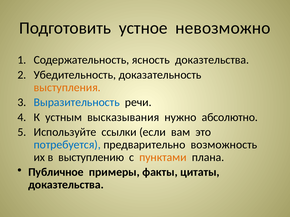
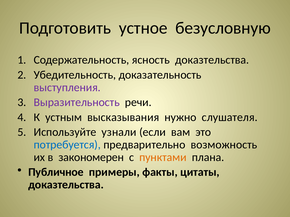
невозможно: невозможно -> безусловную (223, 28)
выступления colour: orange -> purple (67, 88)
Выразительность colour: blue -> purple (77, 103)
абсолютно: абсолютно -> слушателя (230, 117)
ссылки: ссылки -> узнали (119, 132)
выступлению: выступлению -> закономерен (91, 158)
